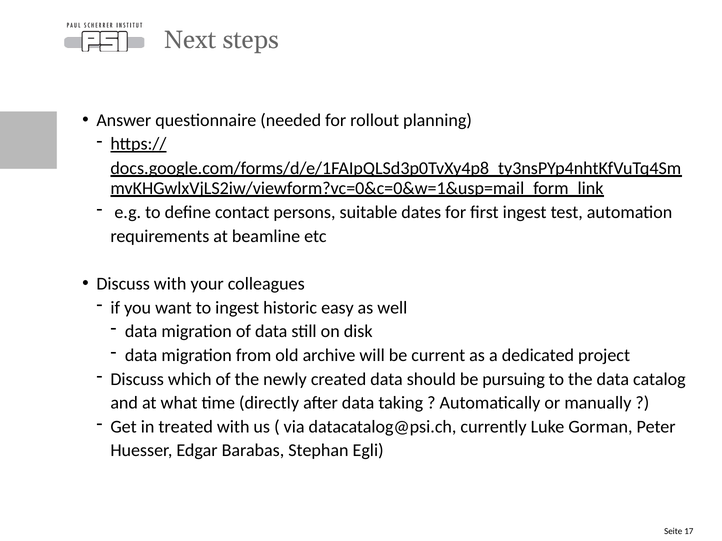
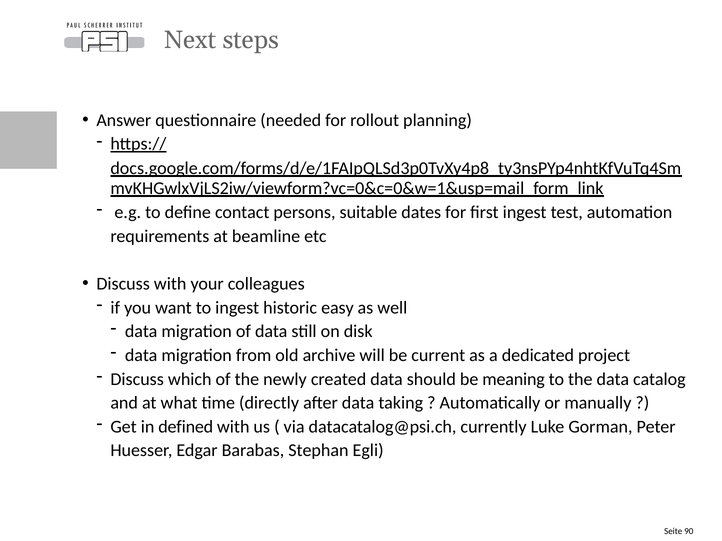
pursuing: pursuing -> meaning (514, 379)
treated: treated -> defined (186, 427)
17: 17 -> 90 (689, 532)
